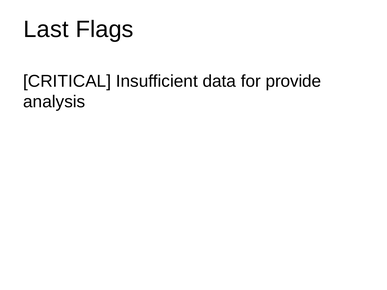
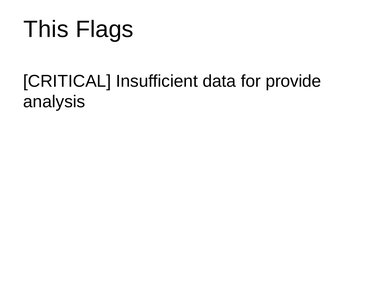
Last: Last -> This (46, 29)
